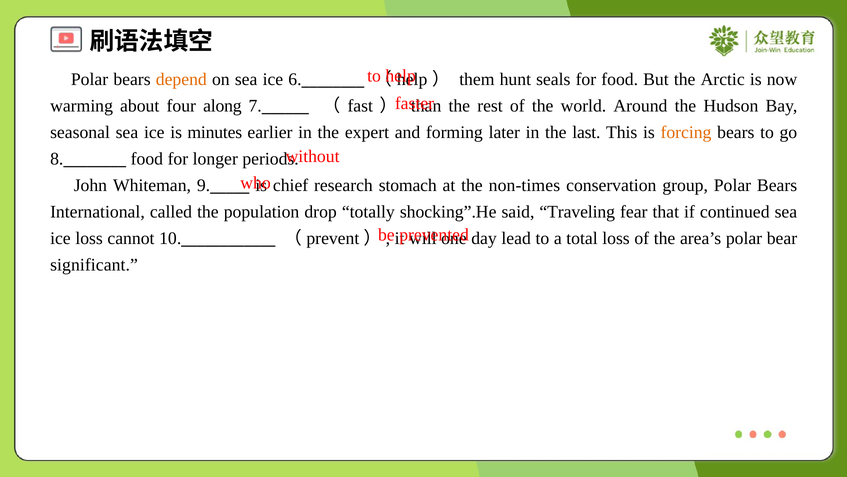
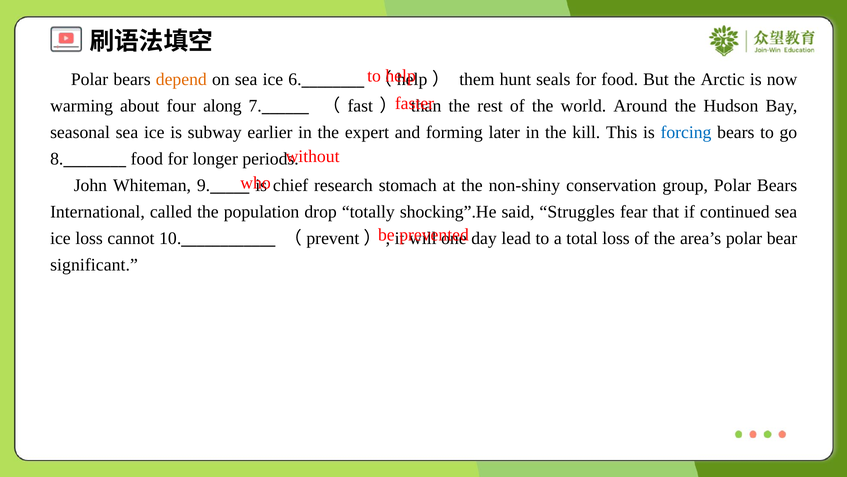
minutes: minutes -> subway (215, 132)
last: last -> kill (586, 132)
forcing colour: orange -> blue (686, 132)
non-times: non-times -> non-shiny (524, 185)
Traveling: Traveling -> Struggles (577, 212)
